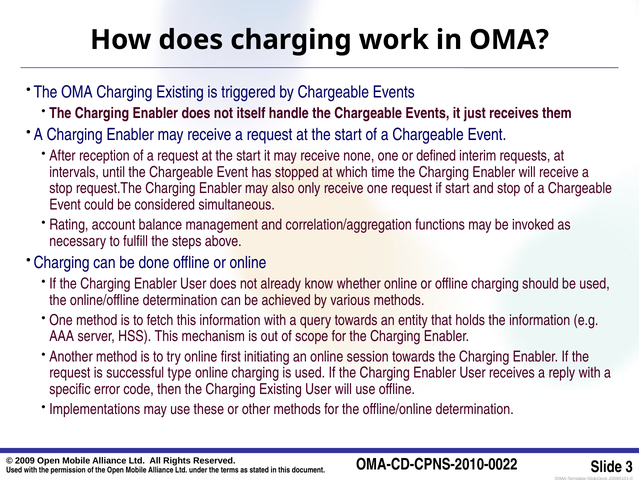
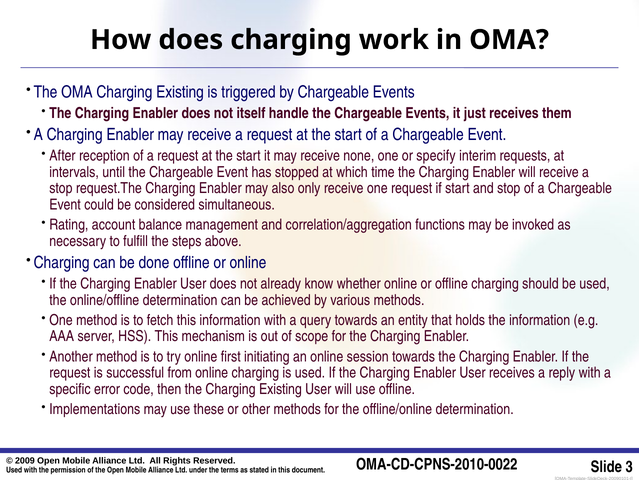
defined: defined -> specify (436, 155)
type: type -> from (180, 372)
